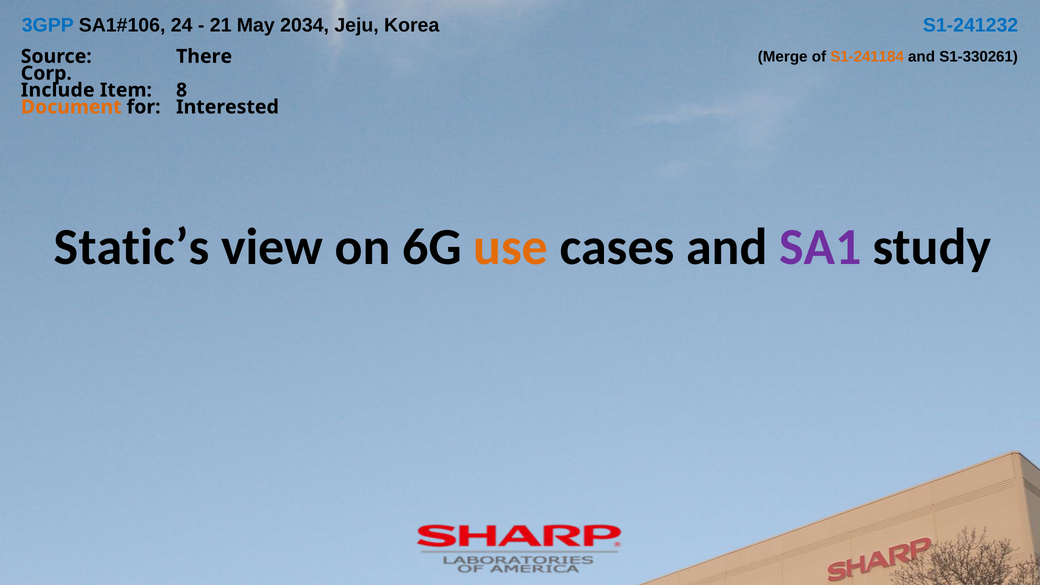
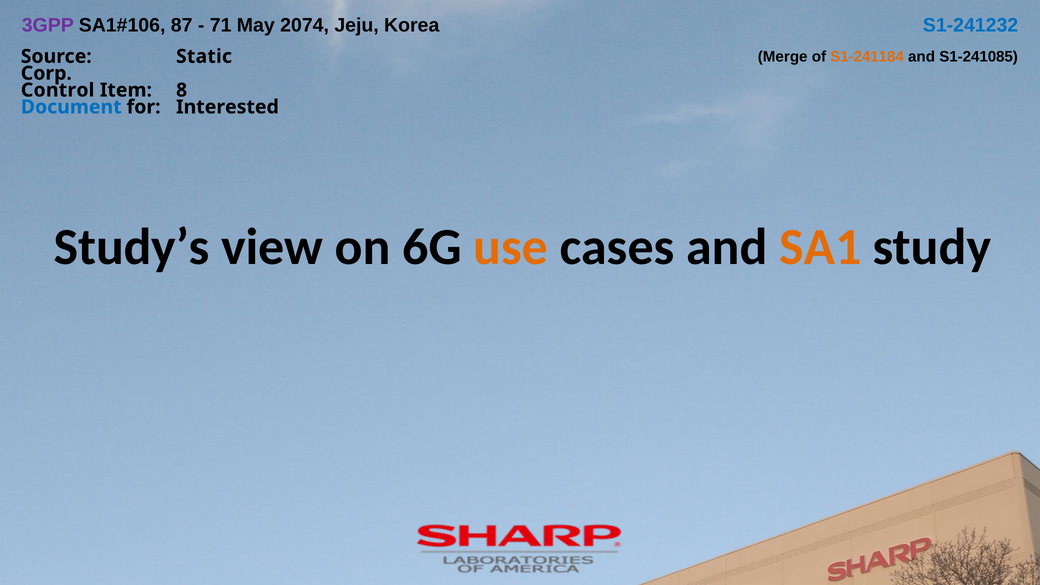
3GPP colour: blue -> purple (48, 25)
24: 24 -> 87 (182, 25)
21: 21 -> 71 (221, 25)
2034: 2034 -> 2074 (305, 25)
S1-330261: S1-330261 -> S1-241085 (979, 57)
There: There -> Static (204, 56)
Include: Include -> Control (58, 90)
Document colour: orange -> blue (71, 107)
Static’s: Static’s -> Study’s (132, 247)
SA1 colour: purple -> orange (820, 247)
